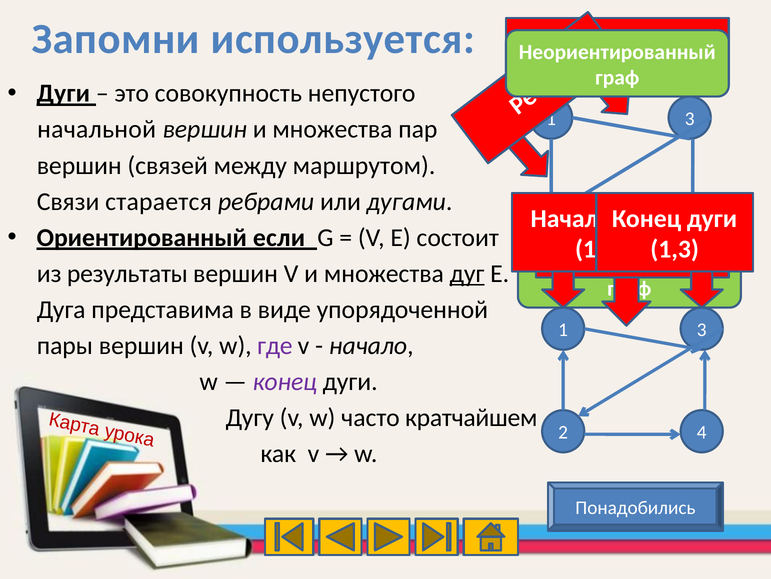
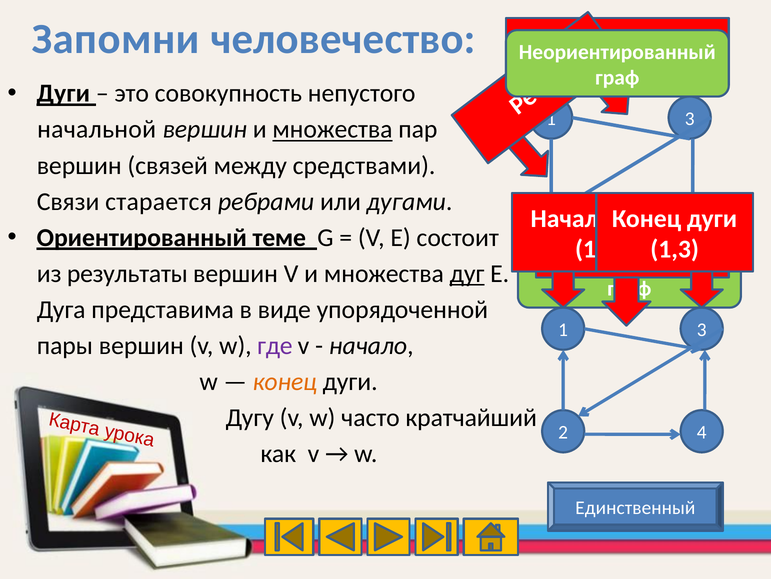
используется: используется -> человечество (343, 39)
множества underline: none -> present (332, 129)
маршрутом: маршрутом -> средствами (364, 165)
если: если -> теме (279, 237)
конец colour: purple -> orange (285, 381)
кратчайшем: кратчайшем -> кратчайший (471, 417)
Понадобились: Понадобились -> Единственный (635, 507)
